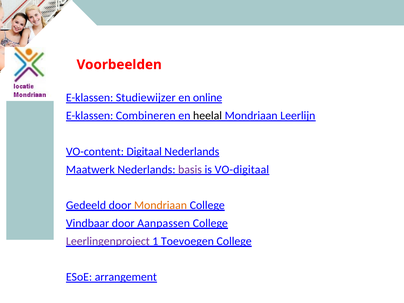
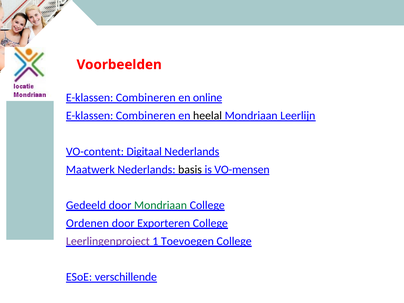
Studiewijzer: Studiewijzer -> Combineren (146, 98)
basis colour: purple -> black (190, 170)
VO-digitaal: VO-digitaal -> VO-mensen (242, 170)
Mondriaan colour: orange -> green (161, 205)
Vindbaar: Vindbaar -> Ordenen (88, 223)
Aanpassen: Aanpassen -> Exporteren (164, 223)
arrangement: arrangement -> verschillende (126, 277)
